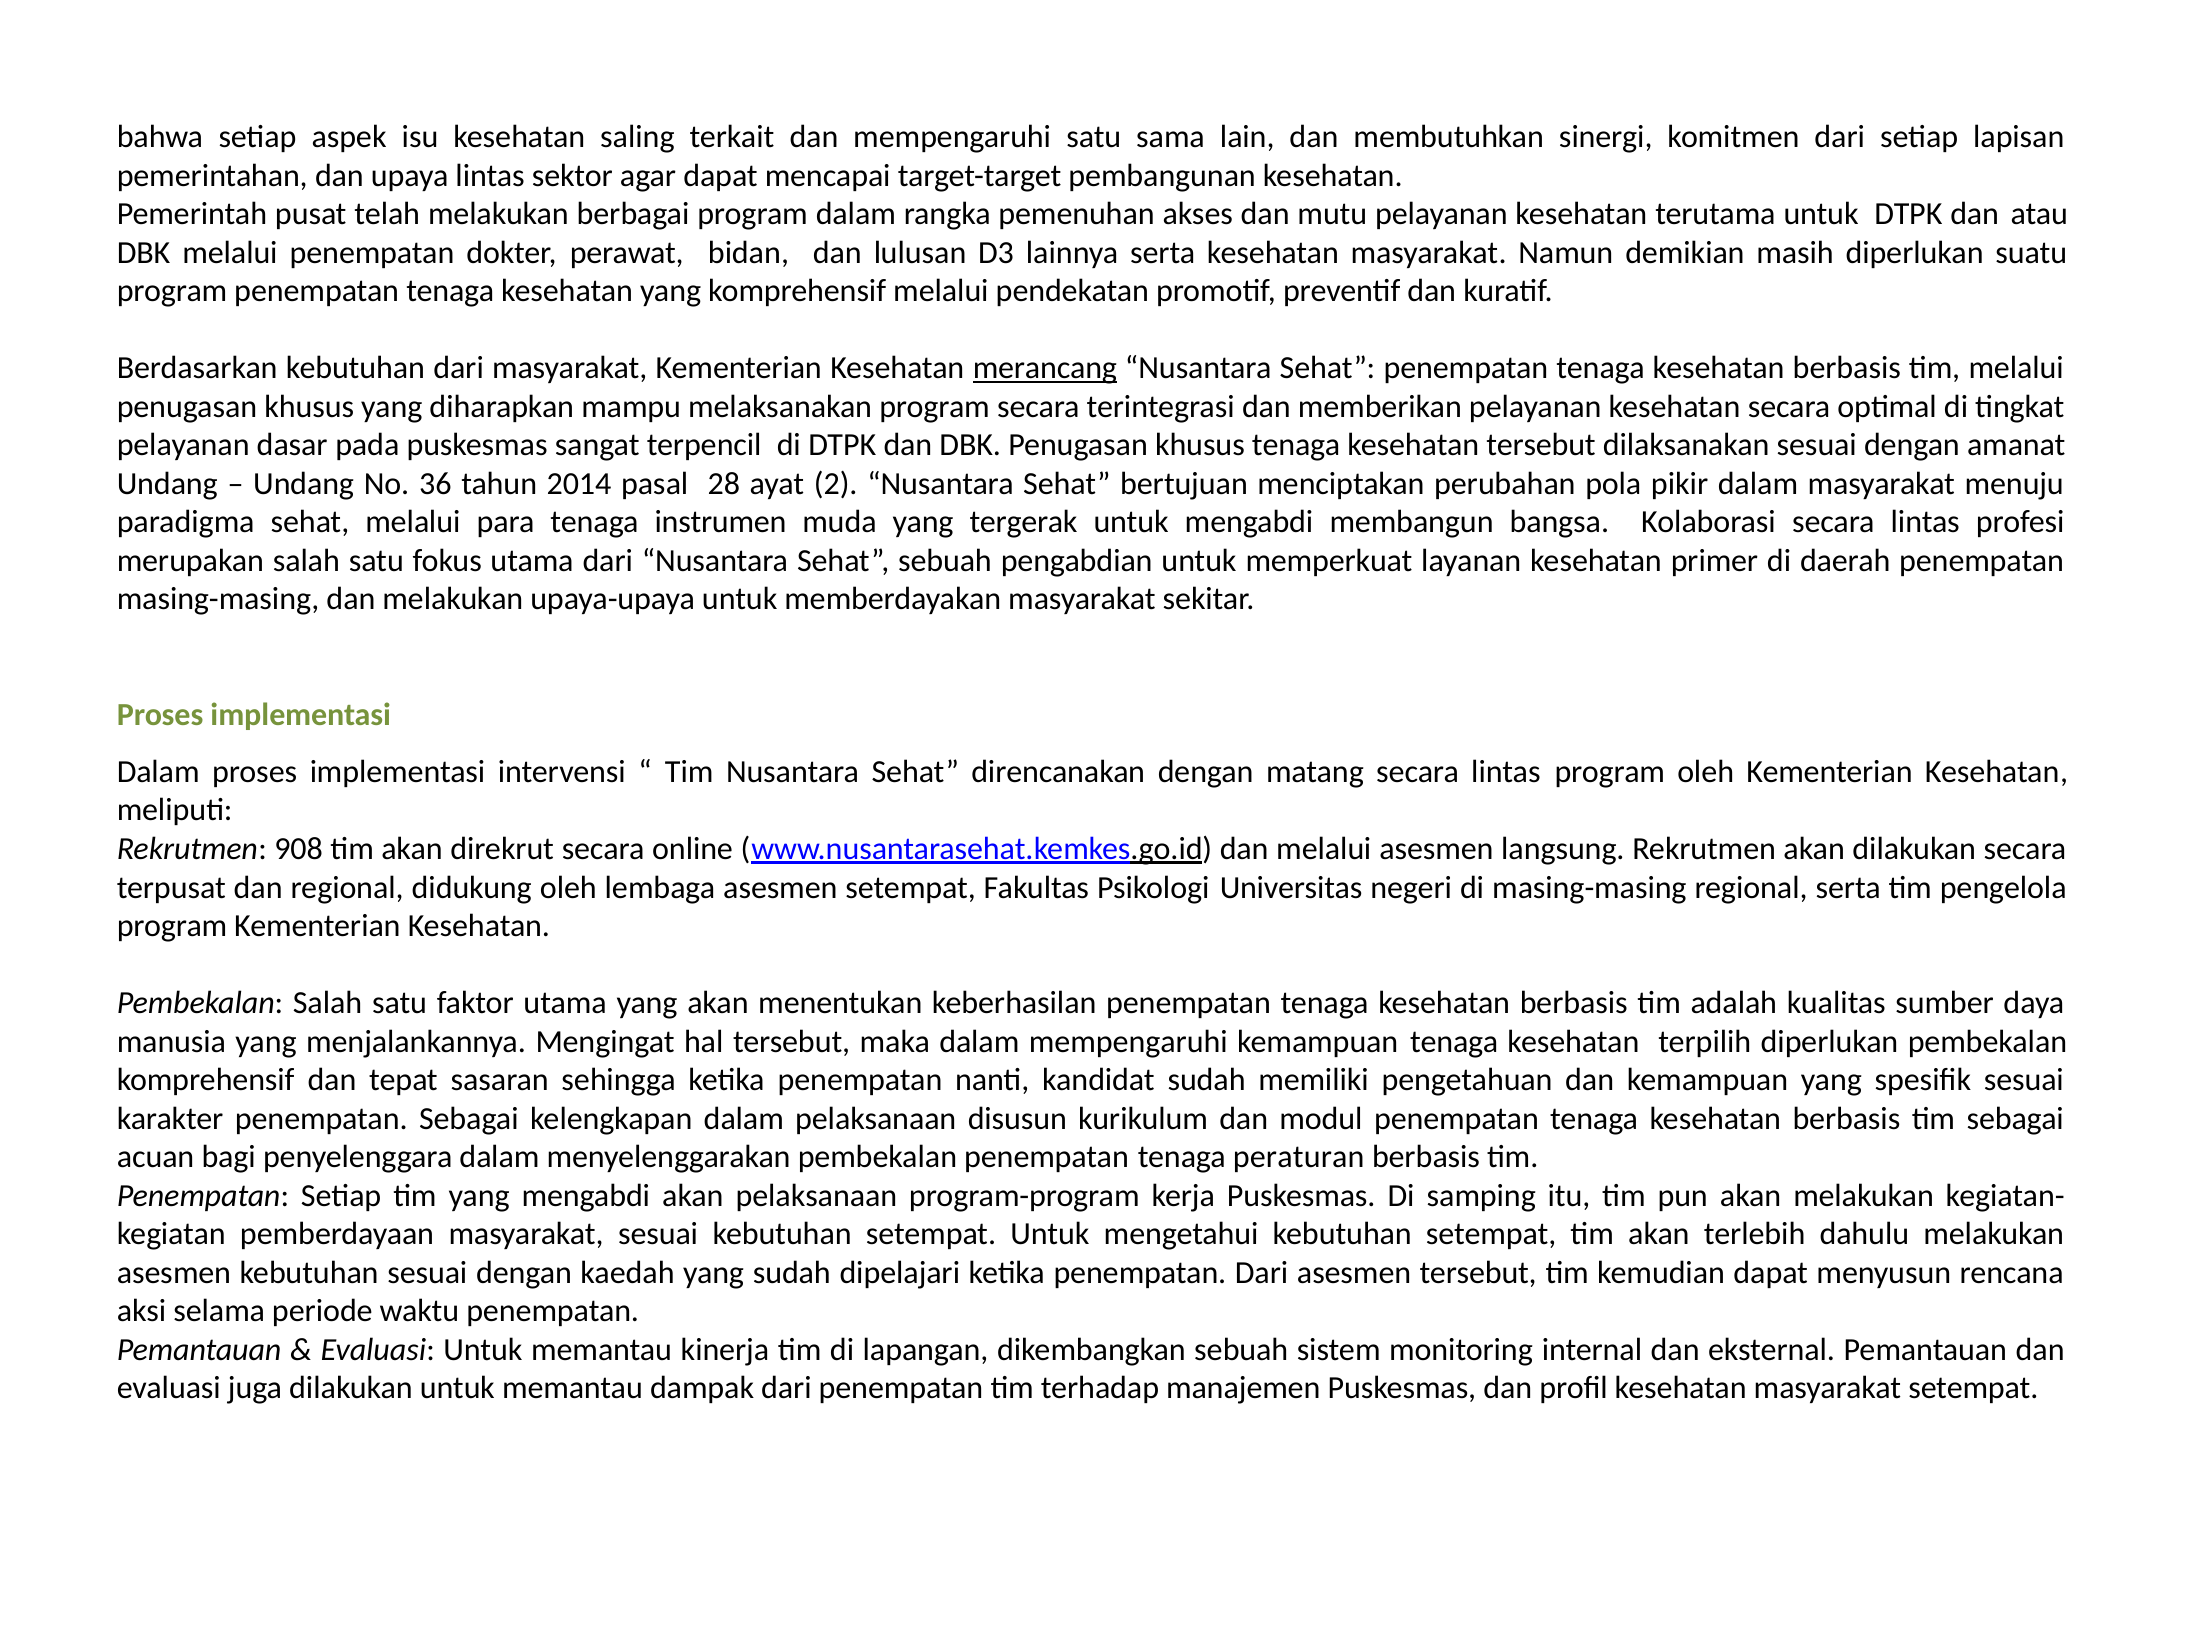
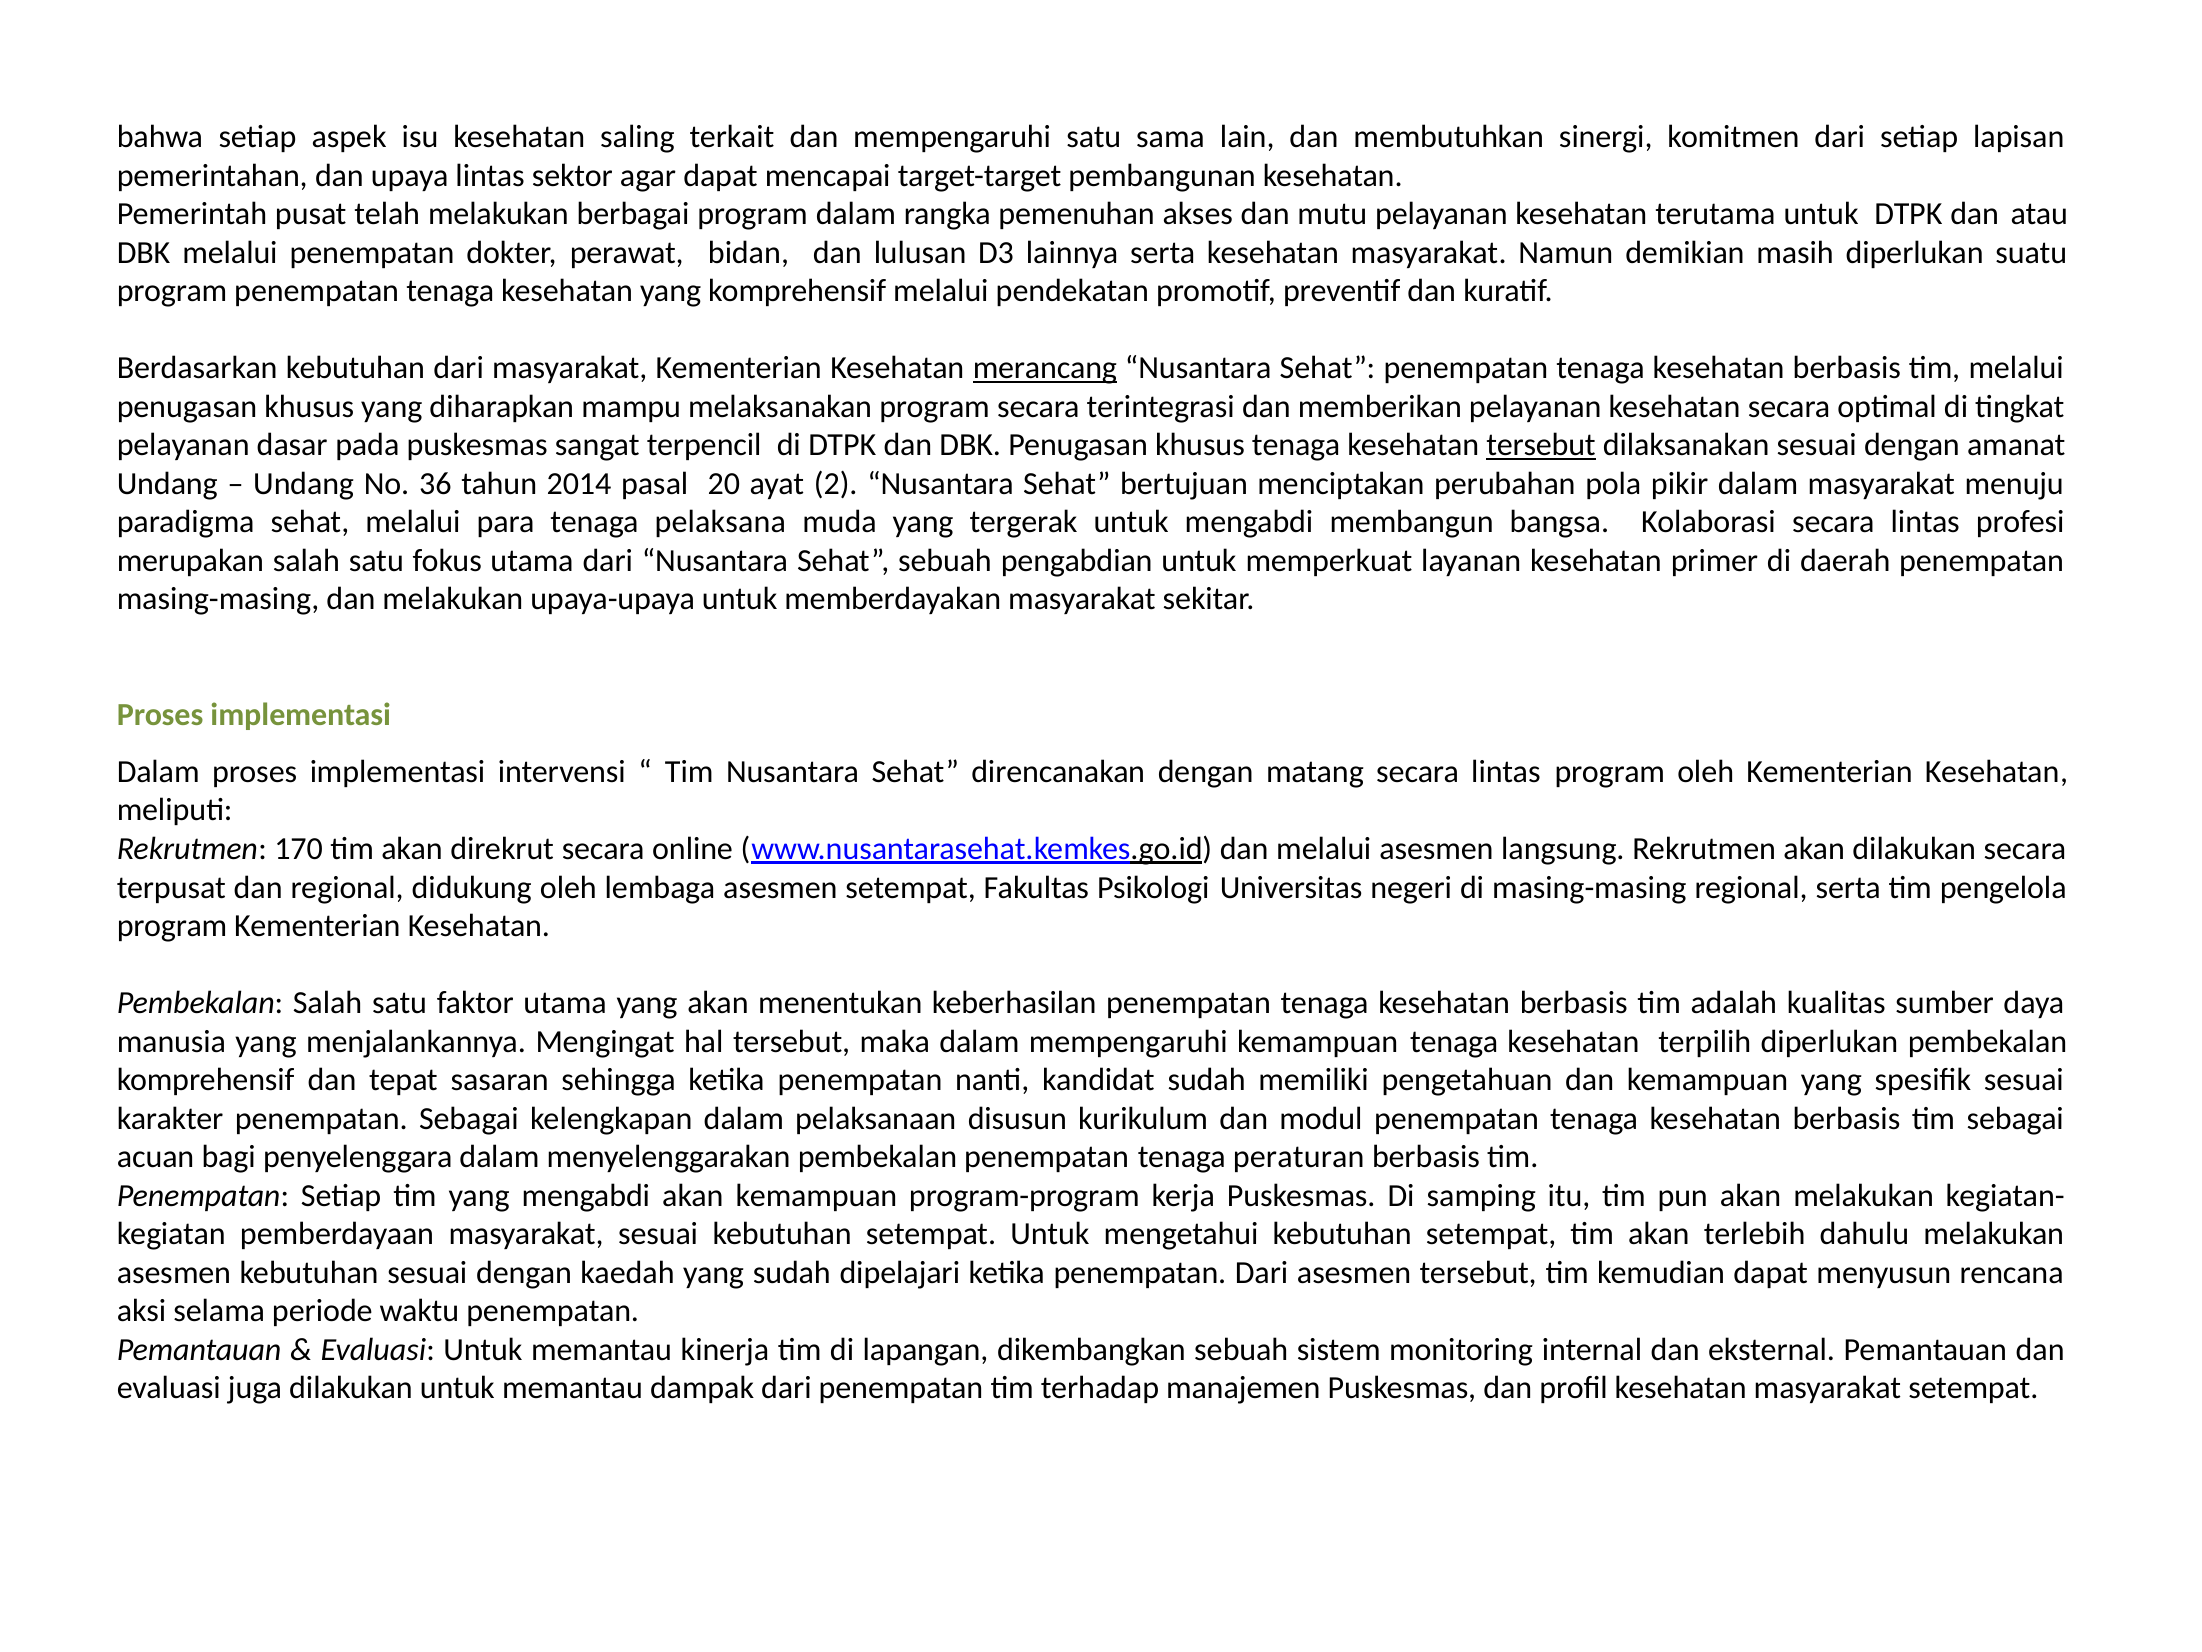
tersebut underline: none -> present (1541, 445)
28: 28 -> 20 (724, 484)
instrumen: instrumen -> pelaksana (720, 522)
908: 908 -> 170 (299, 848)
akan pelaksanaan: pelaksanaan -> kemampuan (816, 1195)
